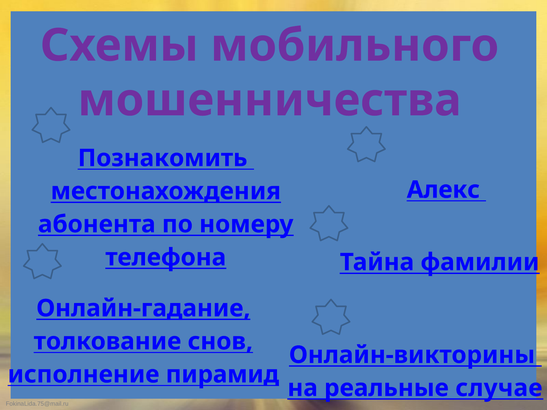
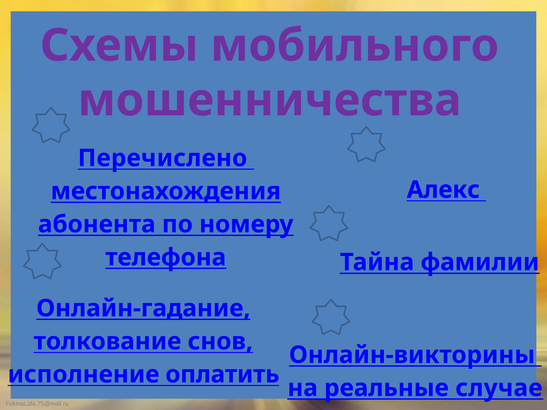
Познакомить: Познакомить -> Перечислено (162, 158)
пирамид: пирамид -> оплатить (222, 375)
